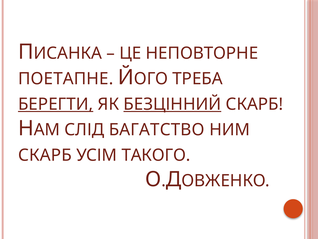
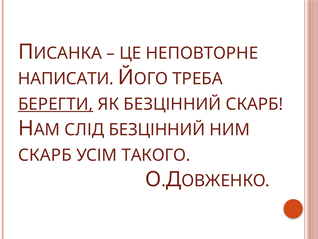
ПОЕТАПНЕ: ПОЕТАПНЕ -> НАПИСАТИ (66, 79)
БЕЗЦІННИЙ underline: present -> none (172, 104)
СЛІД БАГАТСТВО: БАГАТСТВО -> БЕЗЦІННИЙ (157, 129)
